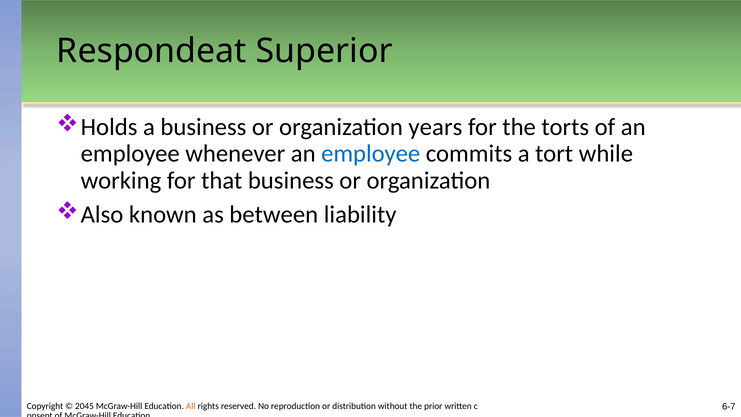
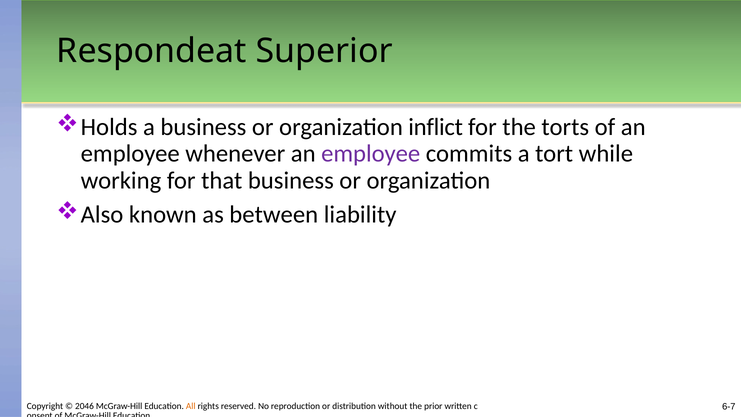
years: years -> inflict (436, 127)
employee colour: blue -> purple (371, 154)
2045: 2045 -> 2046 (84, 406)
